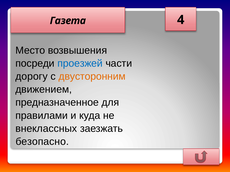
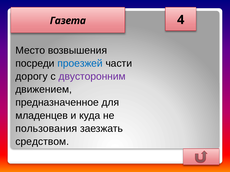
двусторонним colour: orange -> purple (92, 77)
правилами: правилами -> младенцев (42, 116)
внеклассных: внеклассных -> пользования (46, 129)
безопасно: безопасно -> средством (42, 142)
